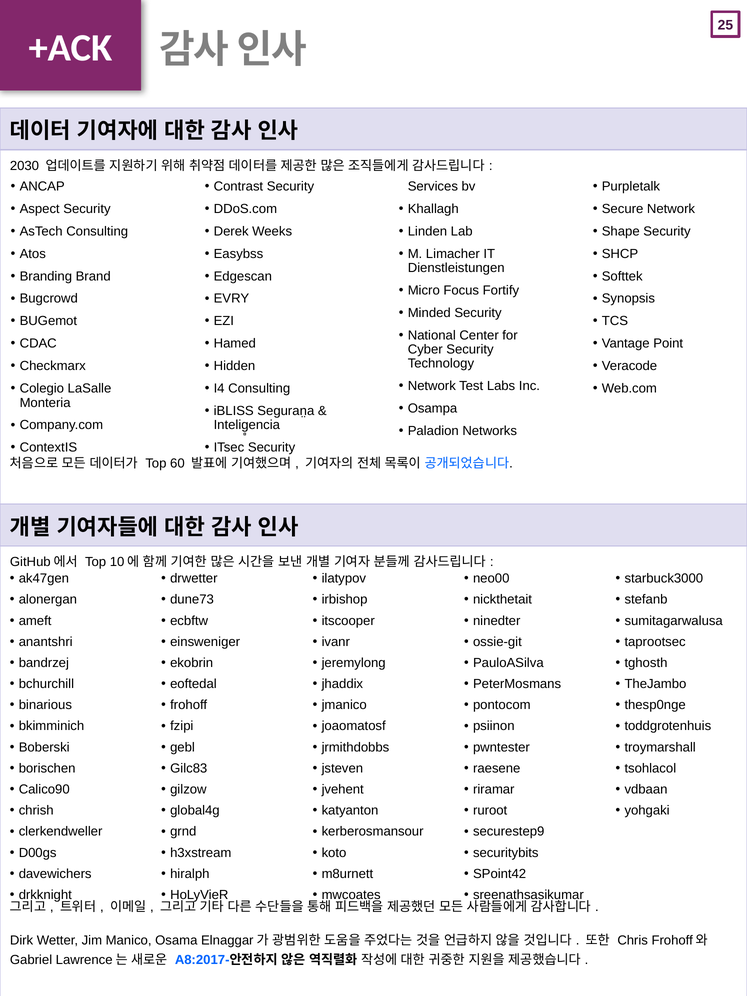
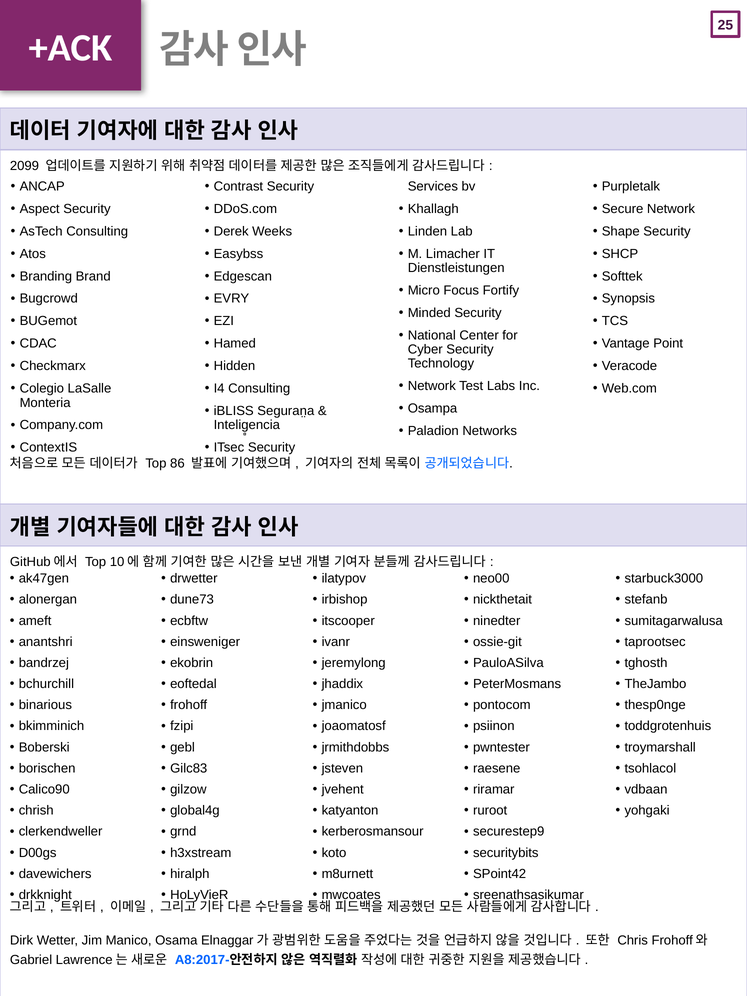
2030: 2030 -> 2099 (25, 166)
60: 60 -> 86 (177, 464)
